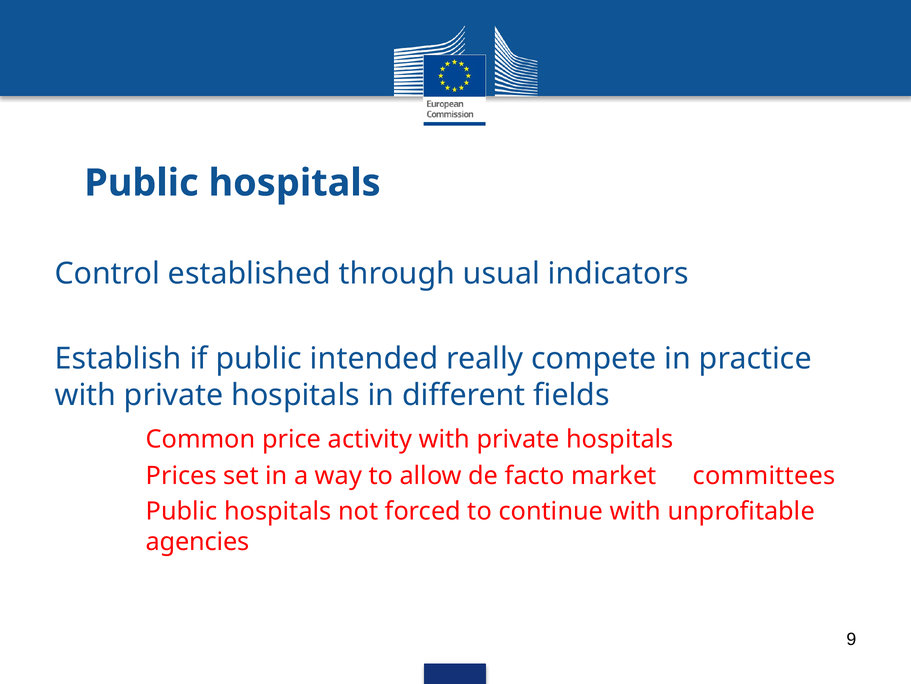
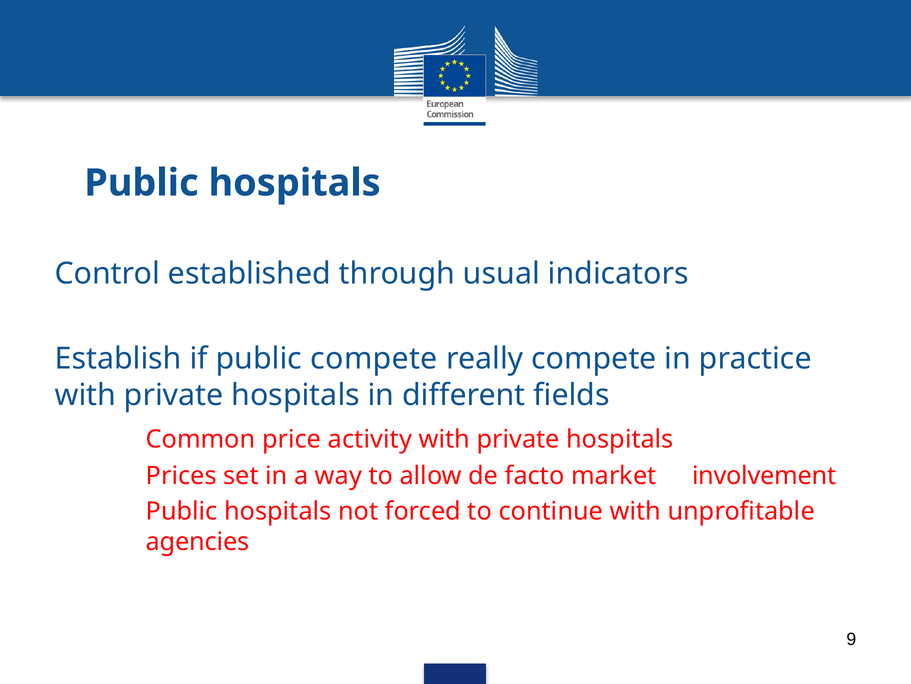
public intended: intended -> compete (374, 358)
committees: committees -> involvement (764, 475)
